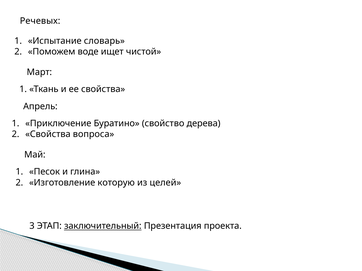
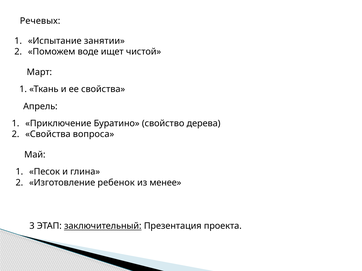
словарь: словарь -> занятии (104, 41)
которую: которую -> ребенок (116, 183)
целей: целей -> менее (165, 183)
